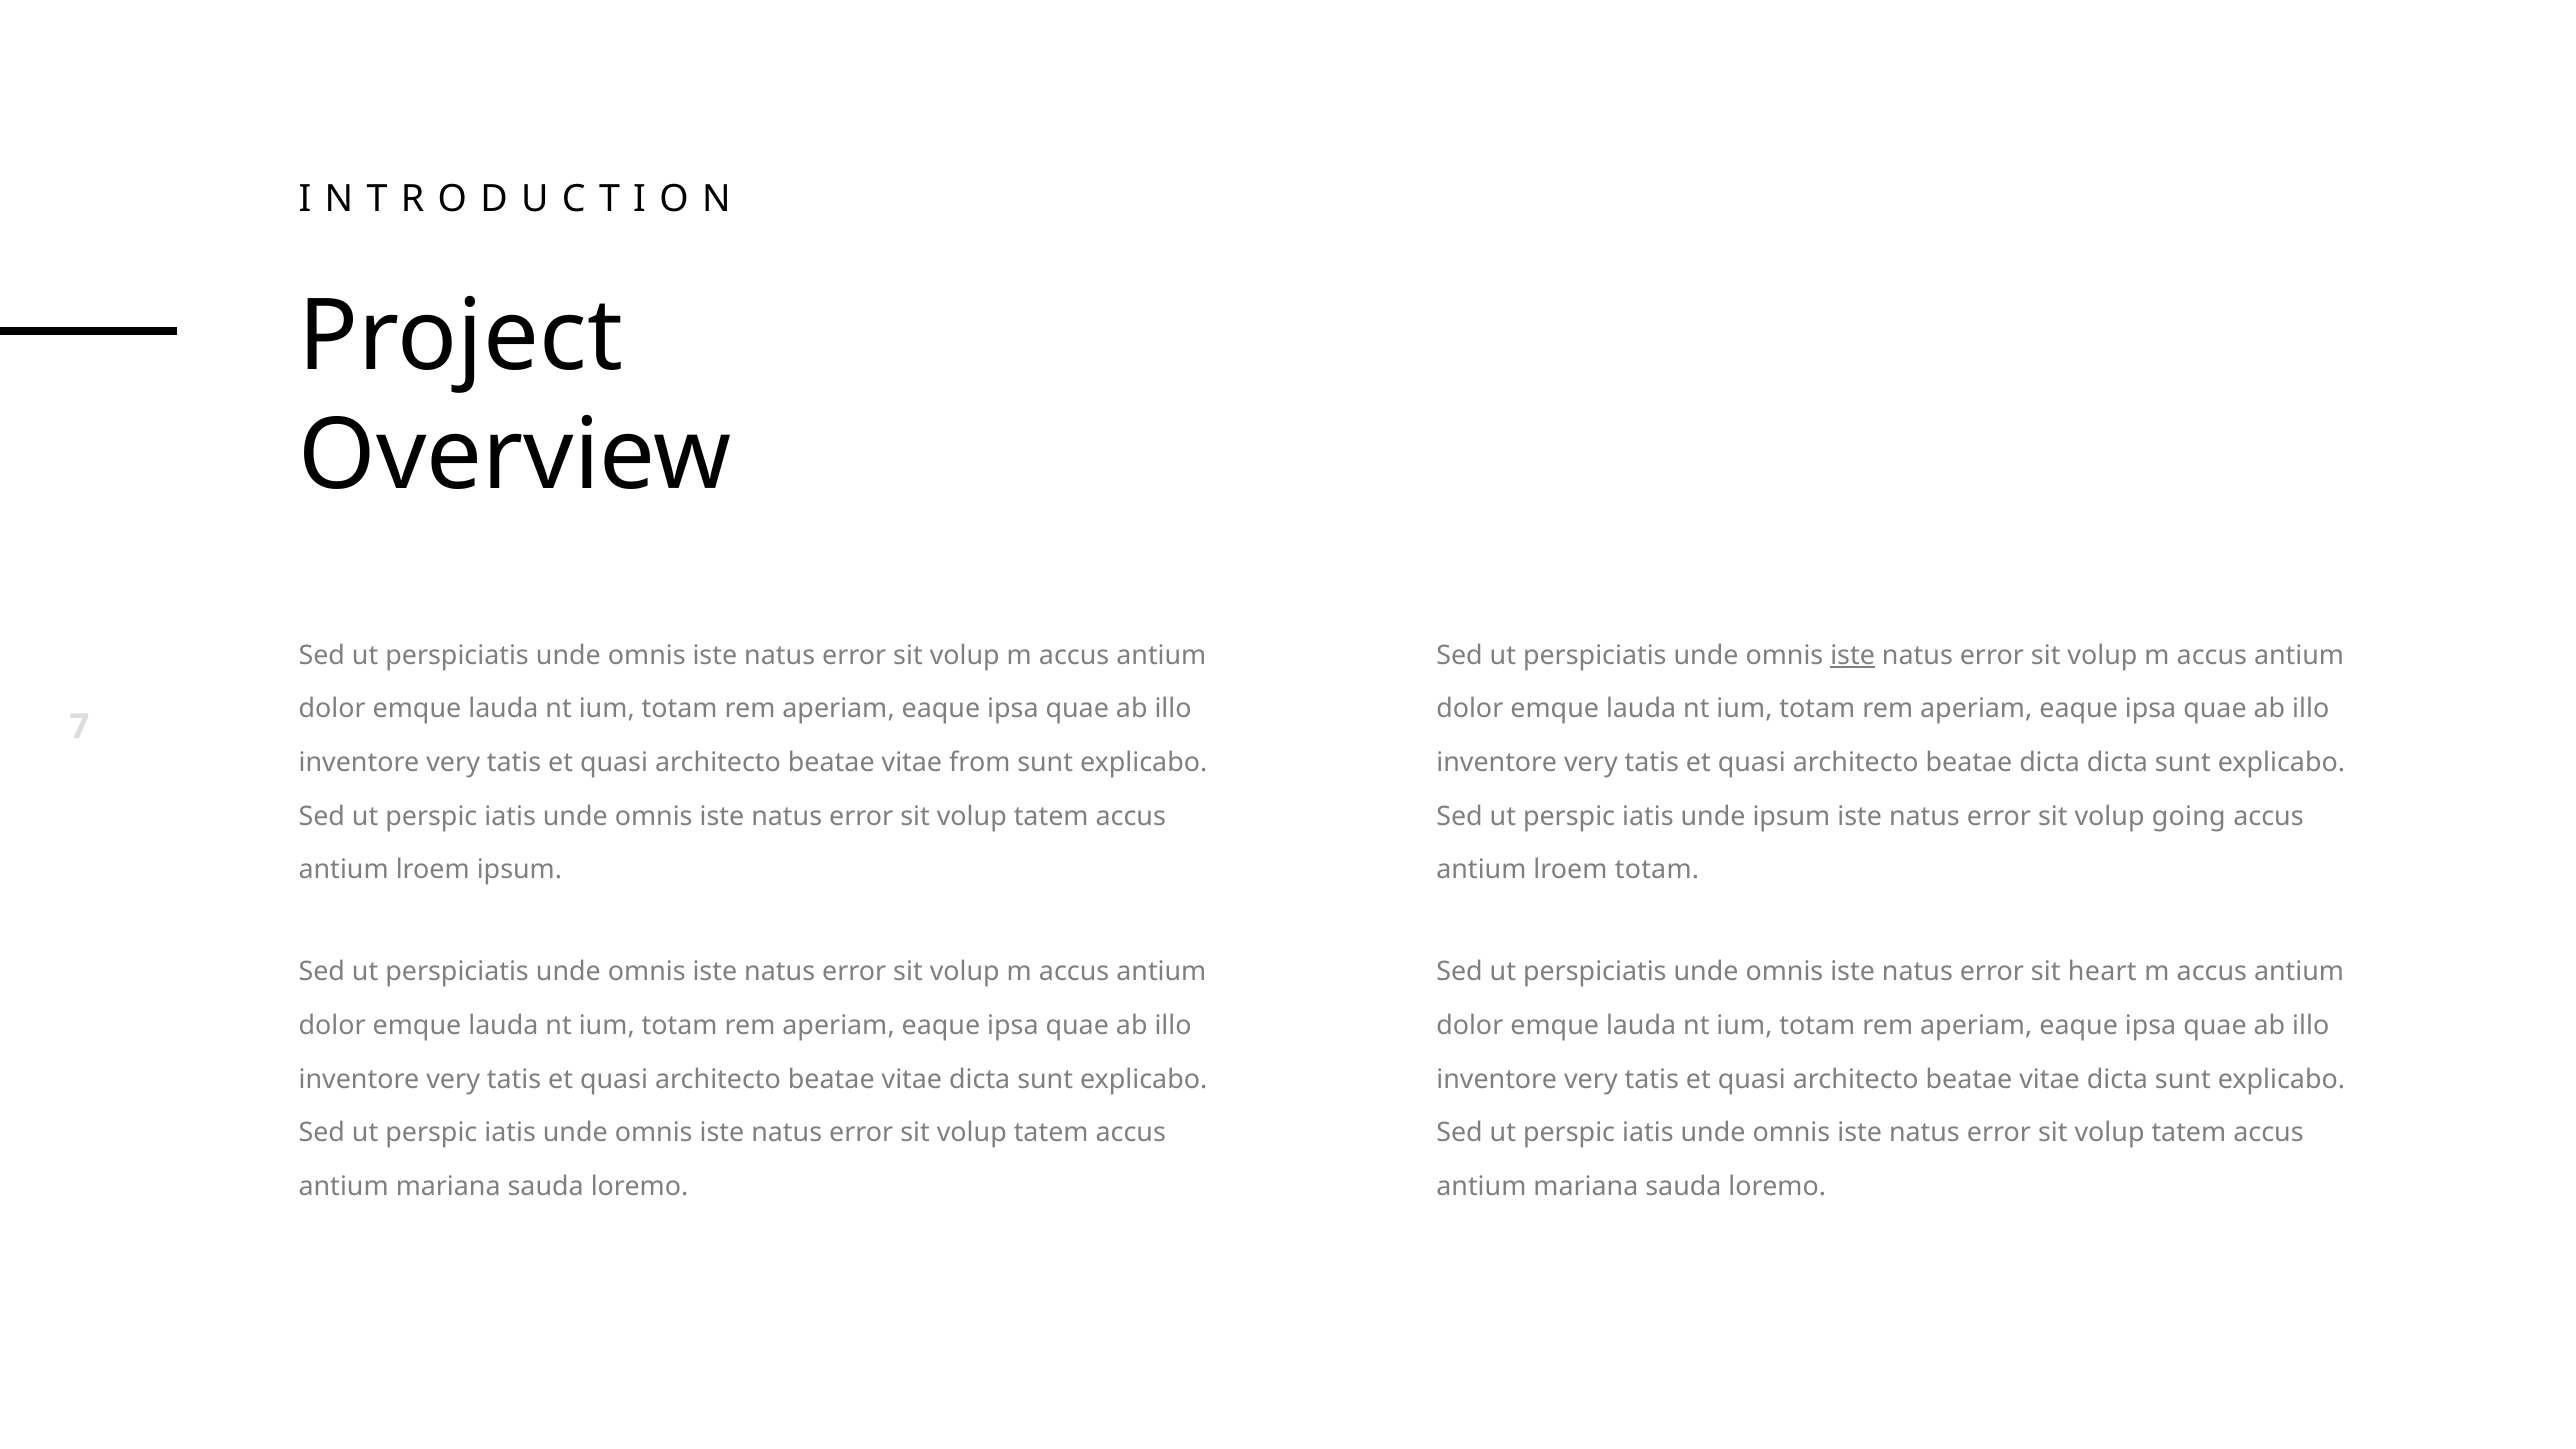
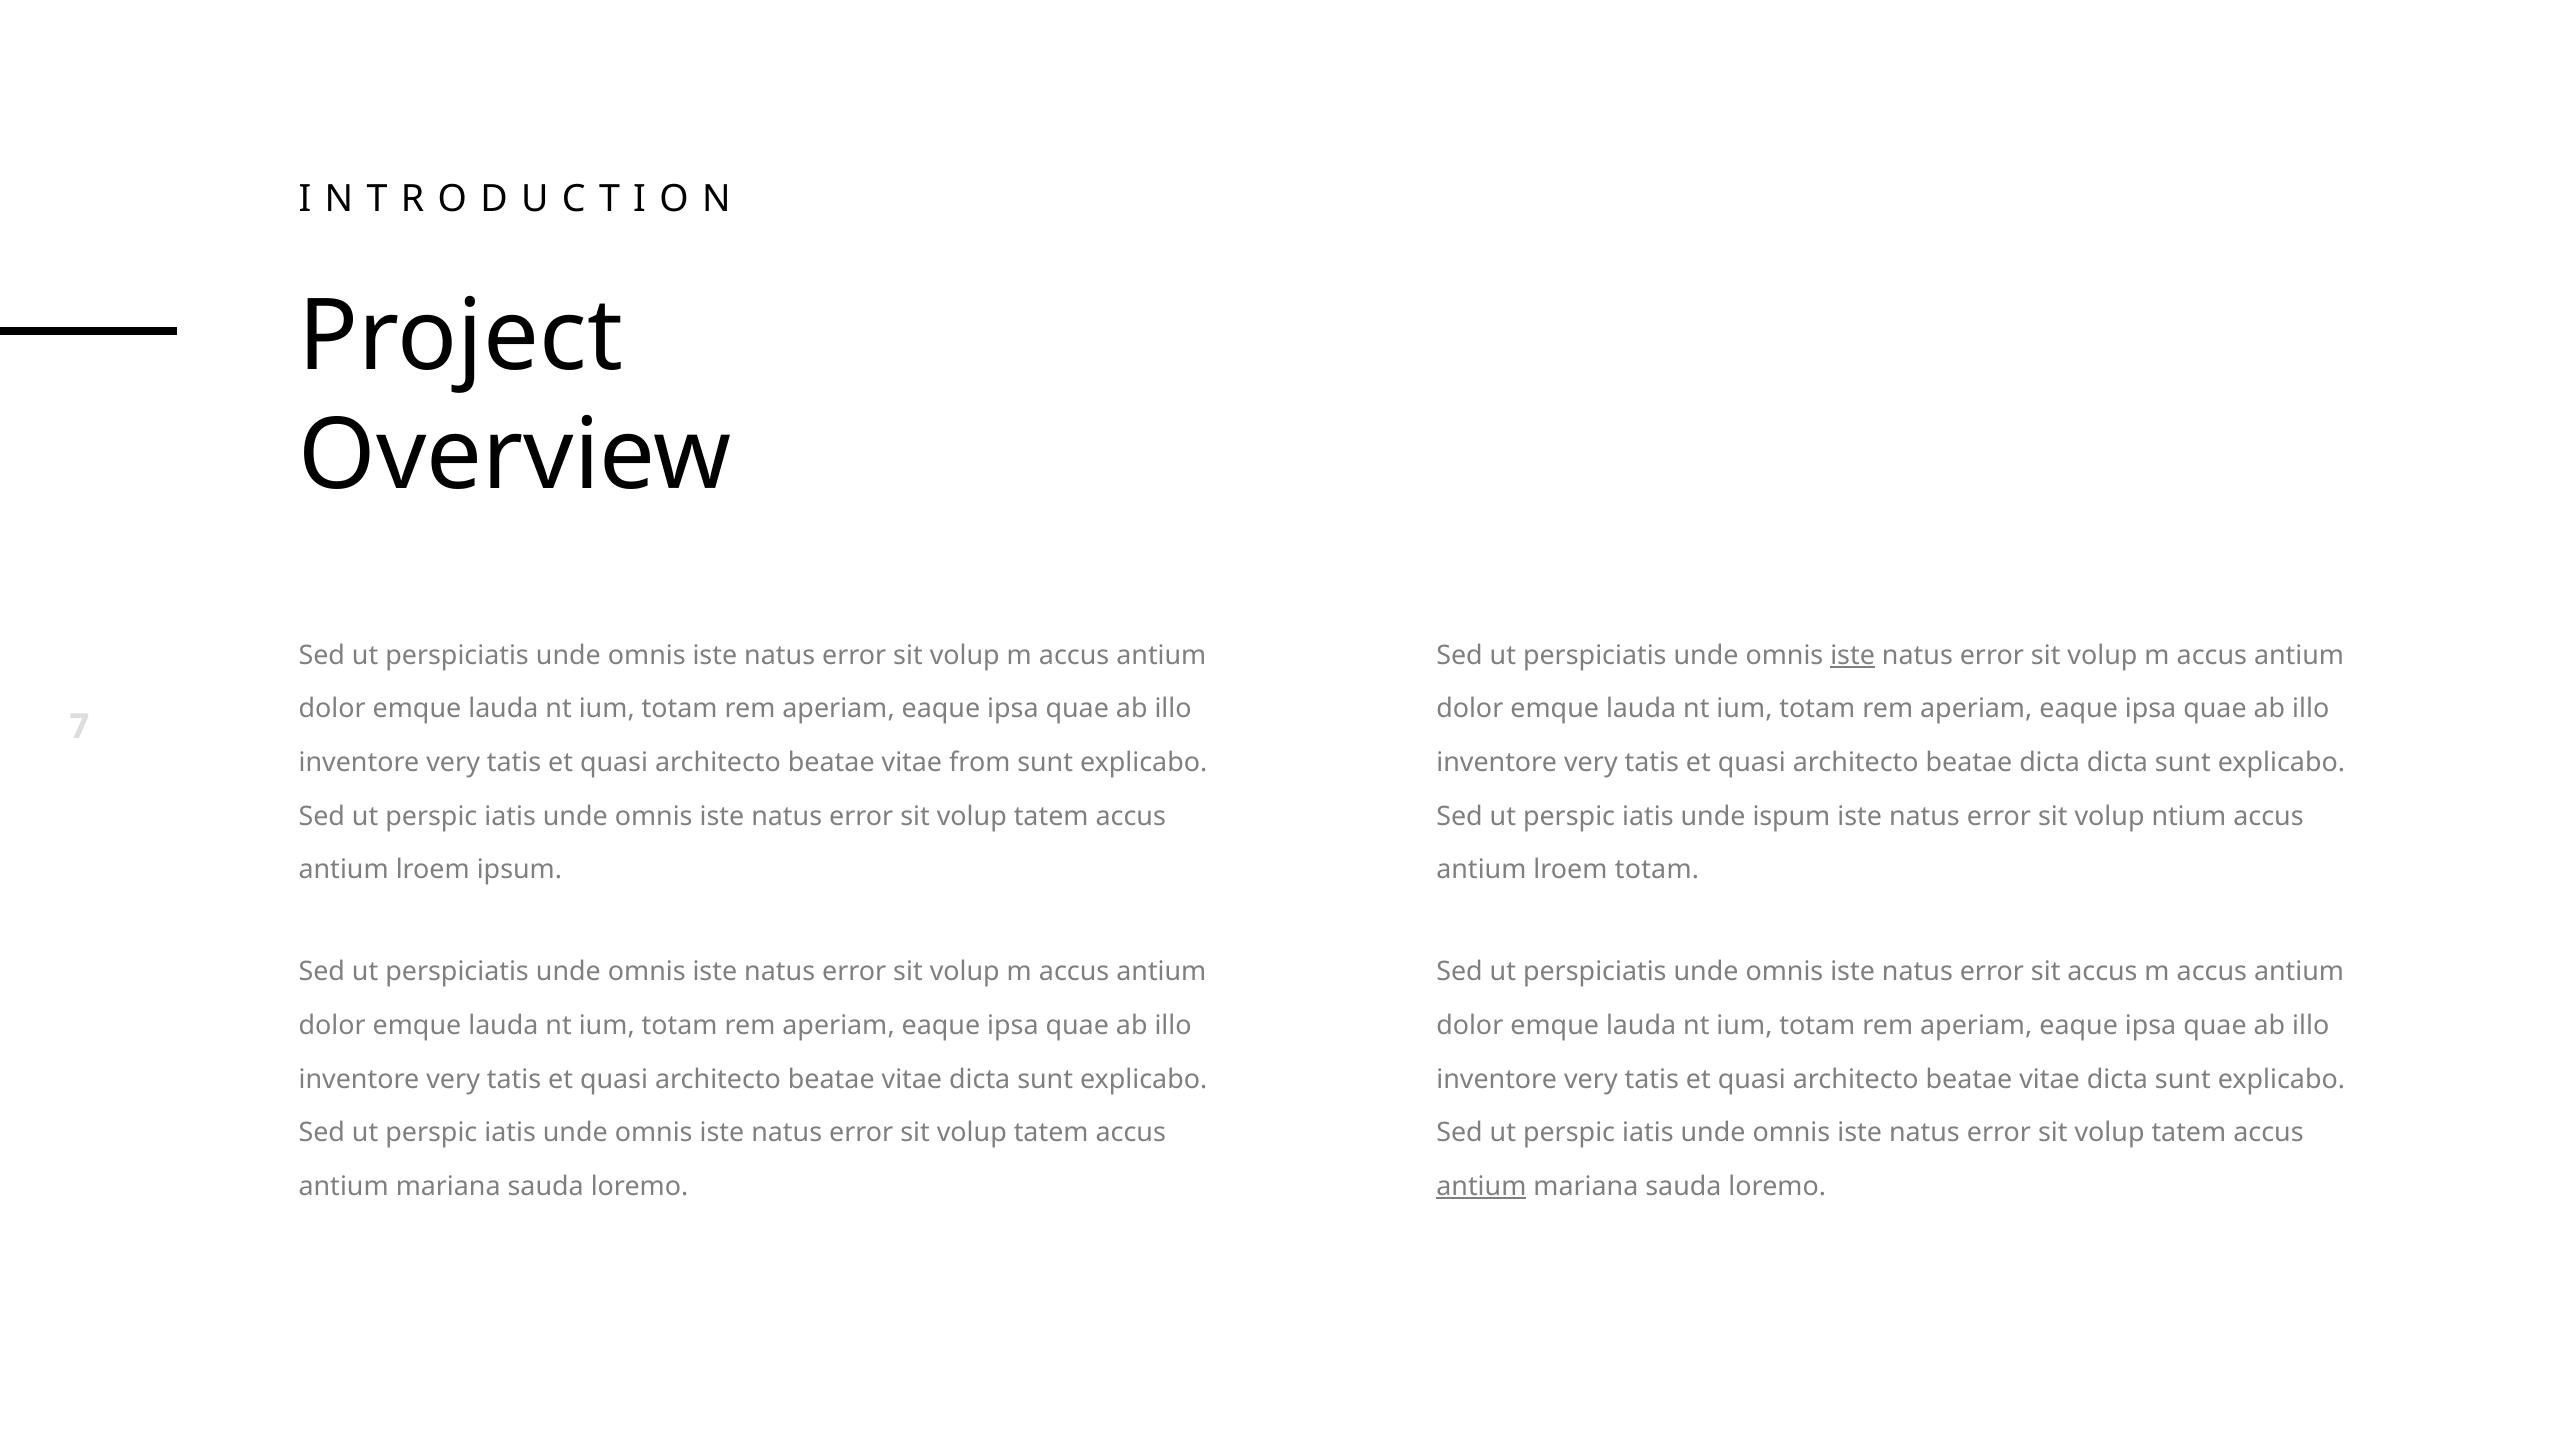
unde ipsum: ipsum -> ispum (1791, 816)
going: going -> ntium (2189, 816)
sit heart: heart -> accus (2102, 972)
antium underline: none -> present (1481, 1187)
